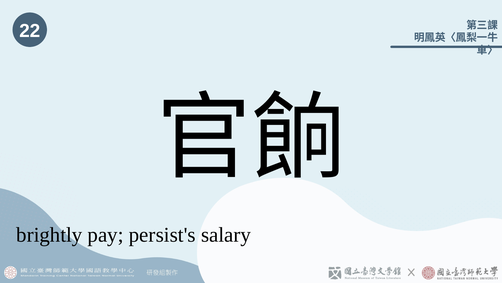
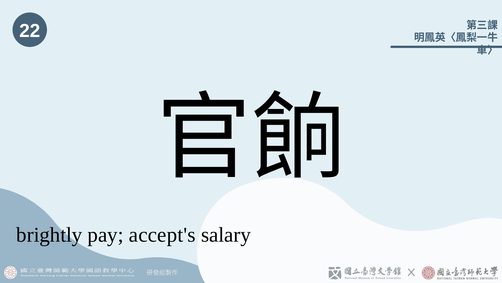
persist's: persist's -> accept's (162, 234)
